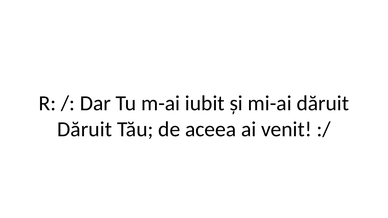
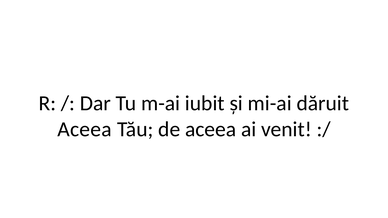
Dăruit: Dăruit -> Aceea (85, 129)
